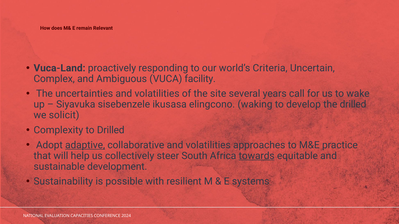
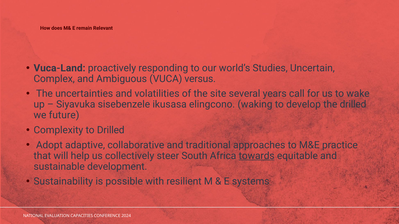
Criteria: Criteria -> Studies (270, 68)
facility: facility -> versus (200, 79)
solicit: solicit -> future (64, 115)
adaptive underline: present -> none (85, 145)
collaborative and volatilities: volatilities -> traditional (208, 145)
